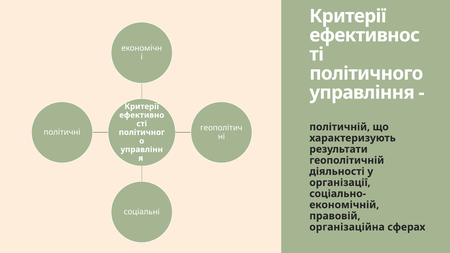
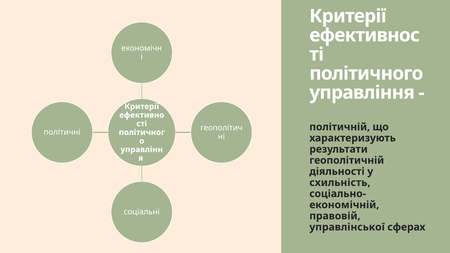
організації: організації -> схильність (340, 183)
організаційна: організаційна -> управлінської (347, 227)
